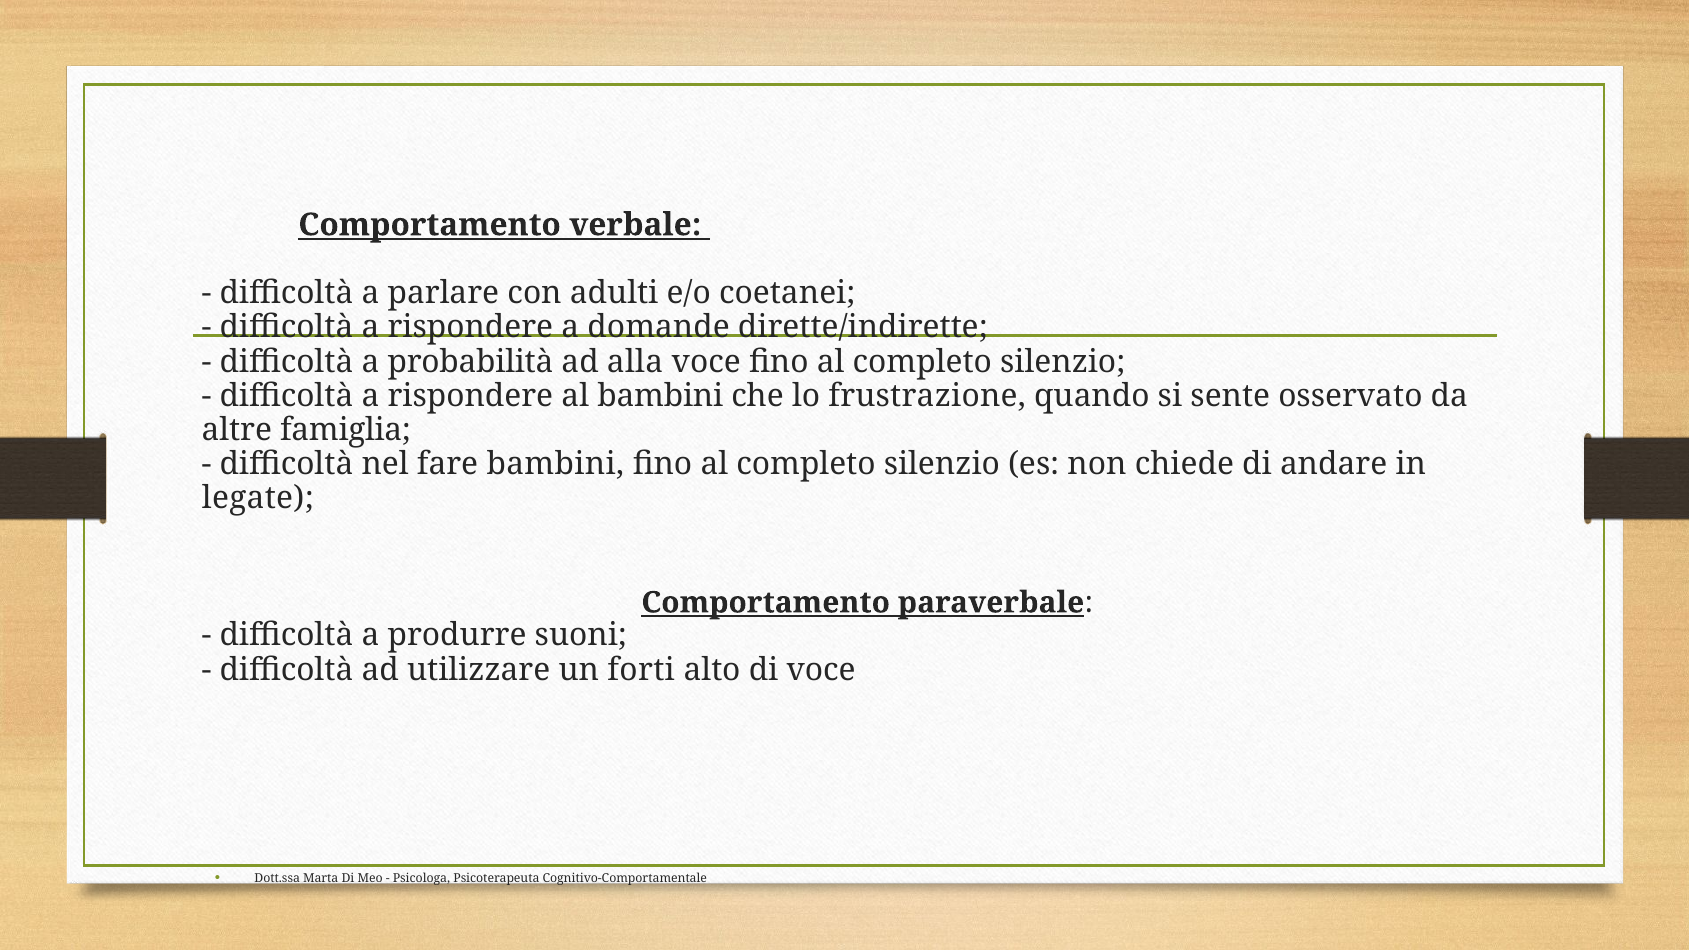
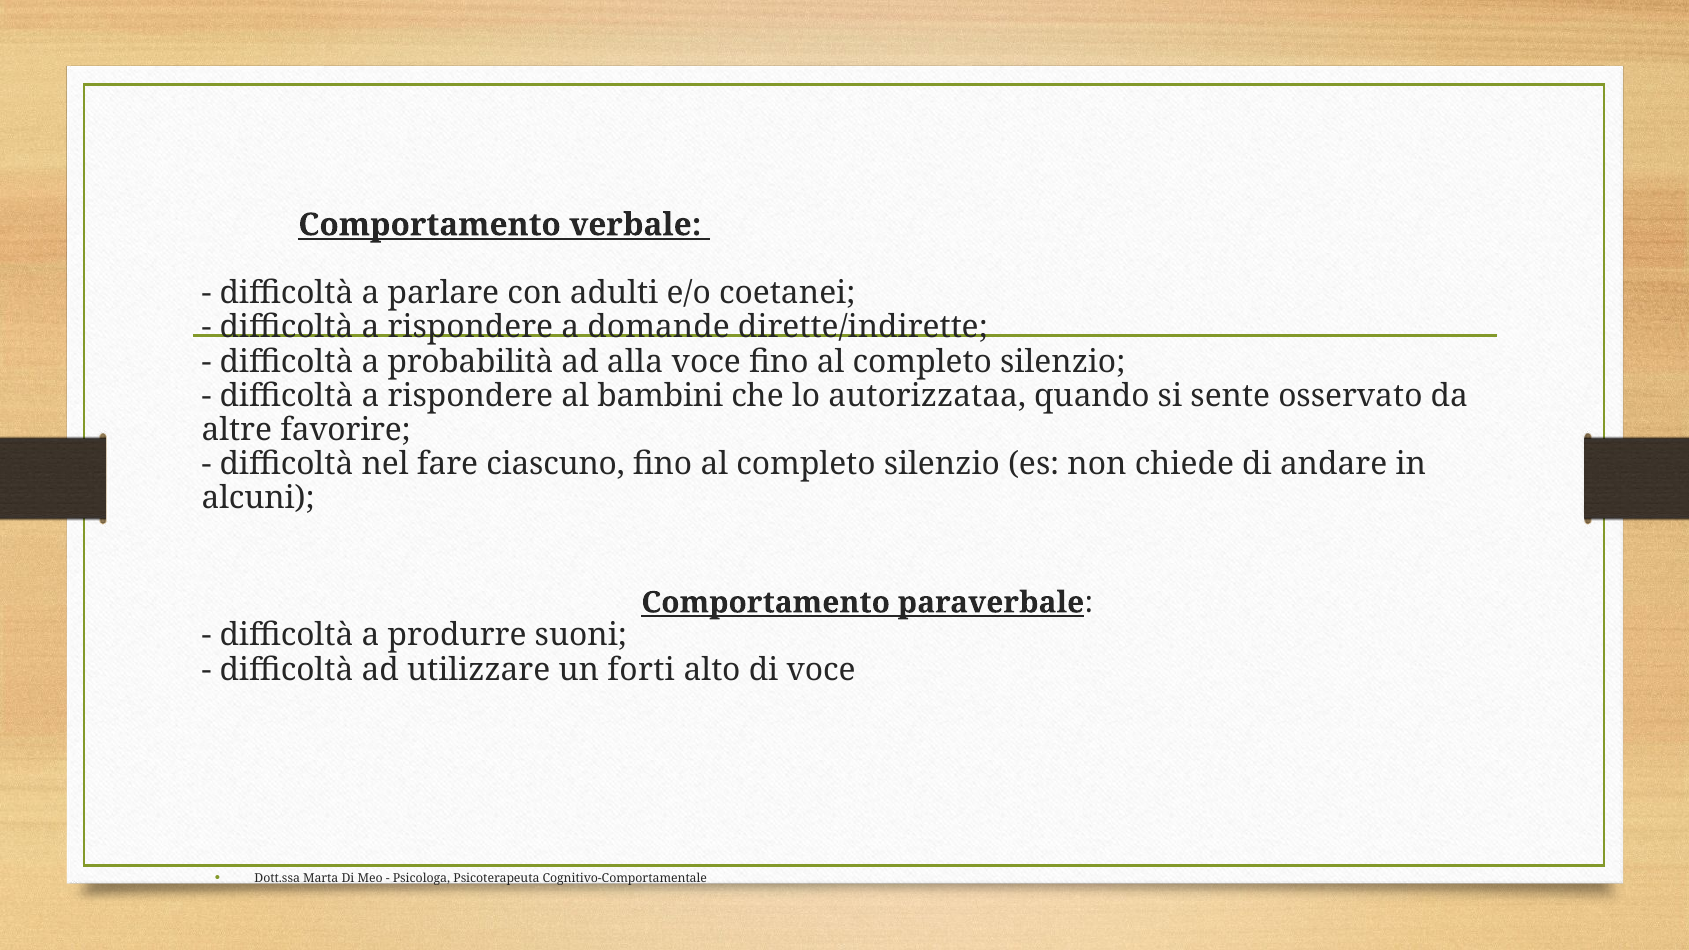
frustrazione: frustrazione -> autorizzataa (927, 396)
famiglia: famiglia -> favorire (345, 430)
fare bambini: bambini -> ciascuno (556, 464)
legate: legate -> alcuni (258, 499)
